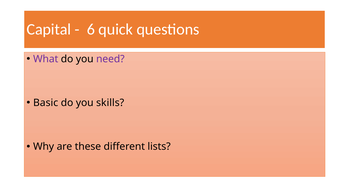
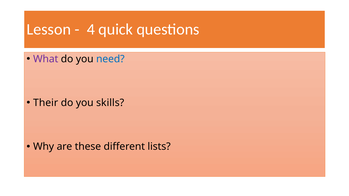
Capital: Capital -> Lesson (49, 29)
6: 6 -> 4 (91, 29)
need colour: purple -> blue (110, 59)
Basic: Basic -> Their (46, 103)
